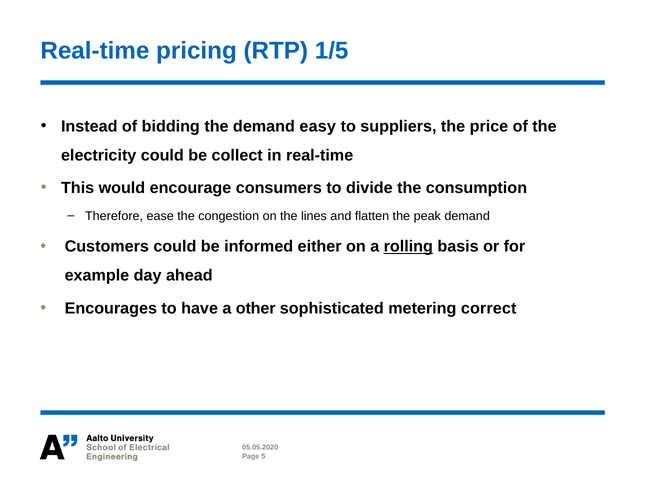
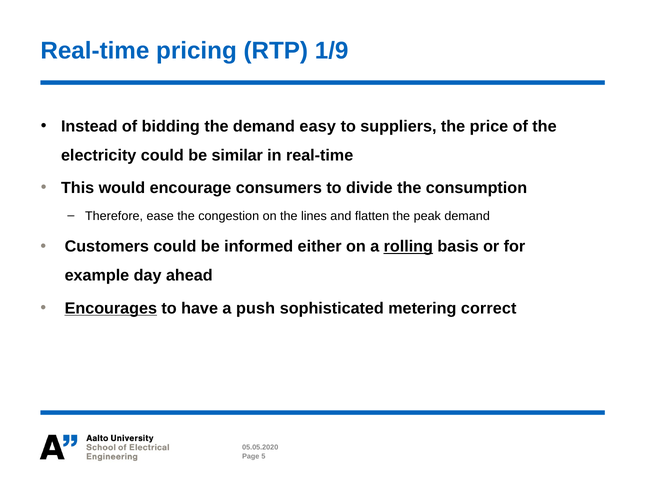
1/5: 1/5 -> 1/9 (332, 51)
collect: collect -> similar (237, 155)
Encourages underline: none -> present (111, 309)
other: other -> push (256, 309)
